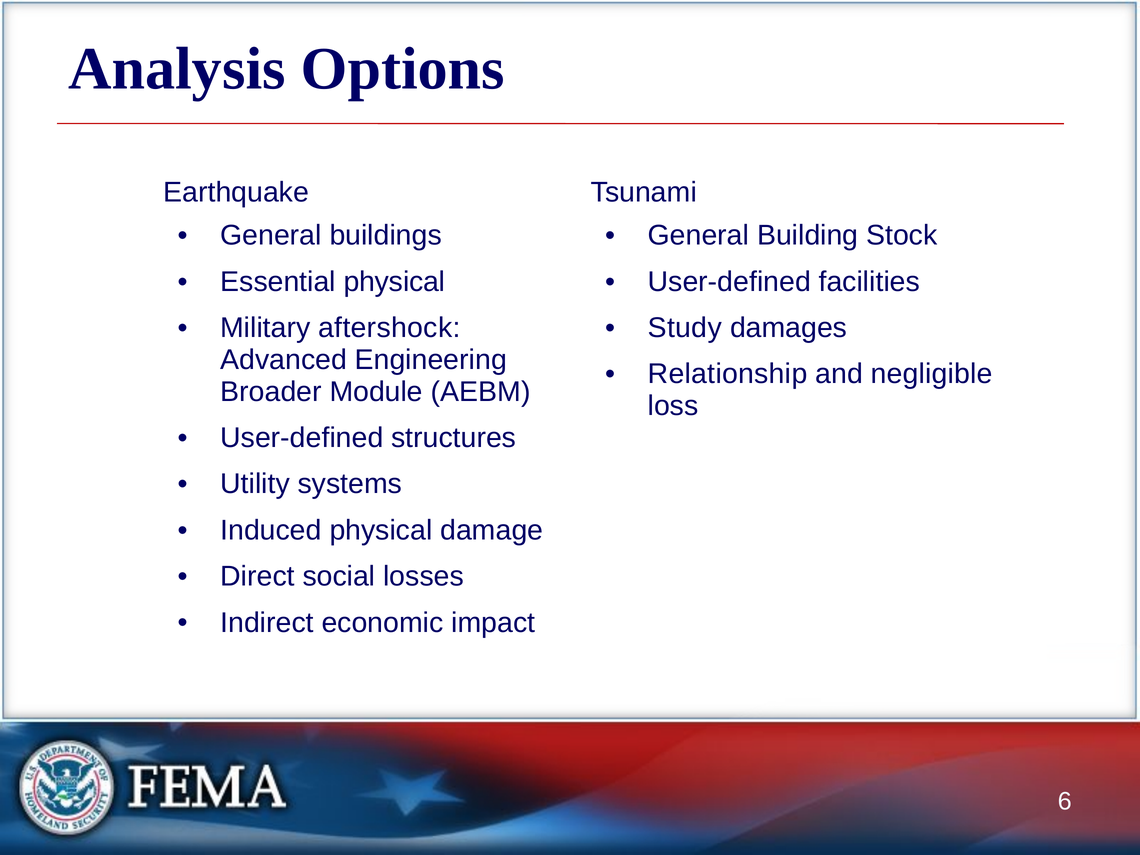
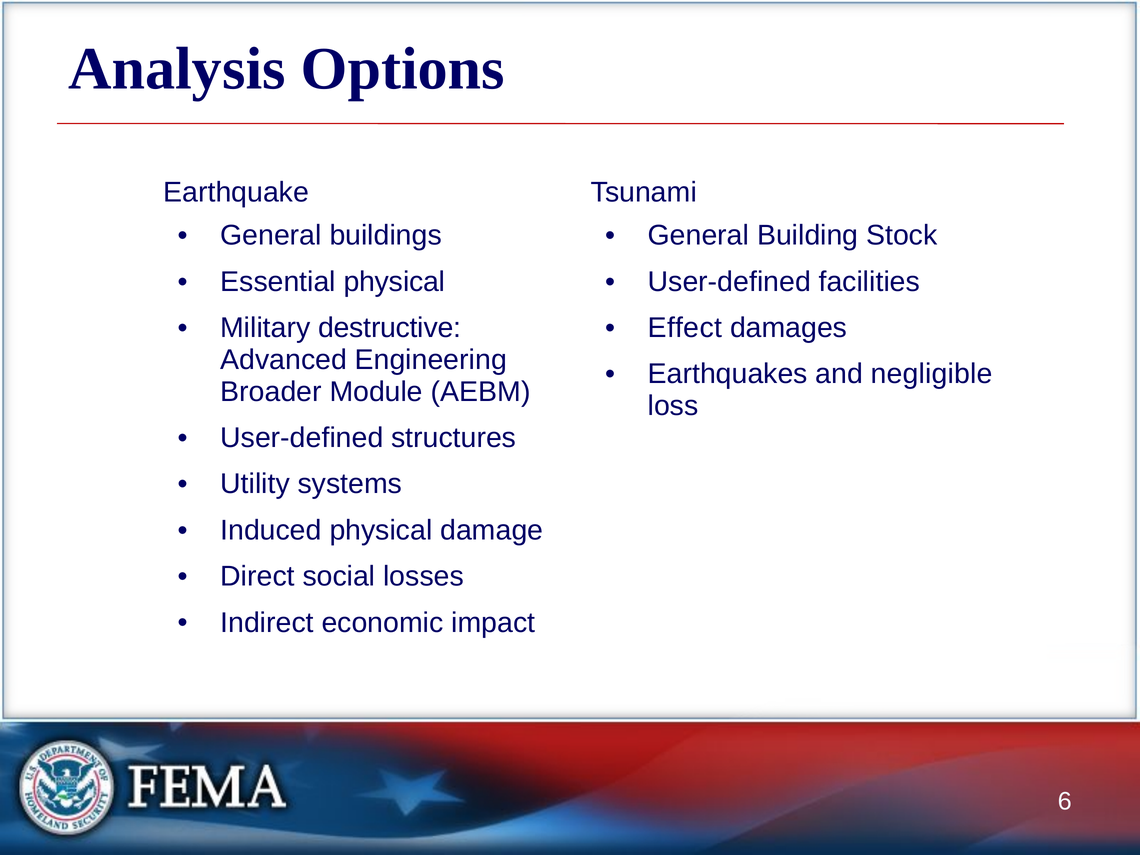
aftershock: aftershock -> destructive (390, 328)
Study: Study -> Effect (685, 328)
Relationship: Relationship -> Earthquakes (728, 374)
